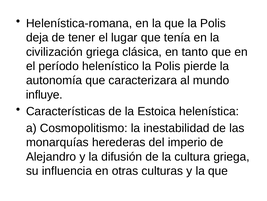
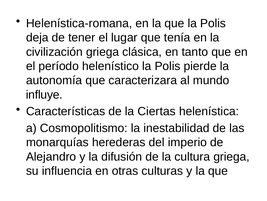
Estoica: Estoica -> Ciertas (157, 111)
